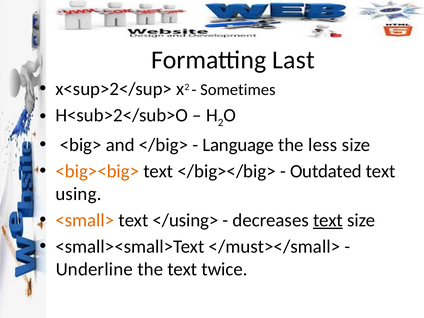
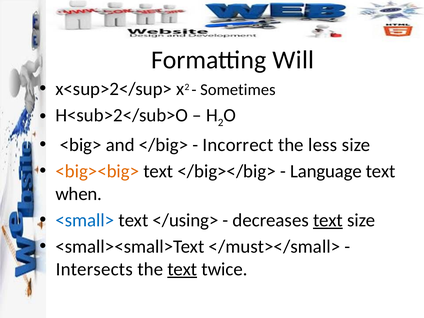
Last: Last -> Will (293, 60)
Language: Language -> Incorrect (238, 145)
Outdated: Outdated -> Language (326, 171)
using: using -> when (79, 194)
<small> colour: orange -> blue (85, 220)
Underline: Underline -> Intersects (94, 269)
text underline: none -> present (182, 269)
